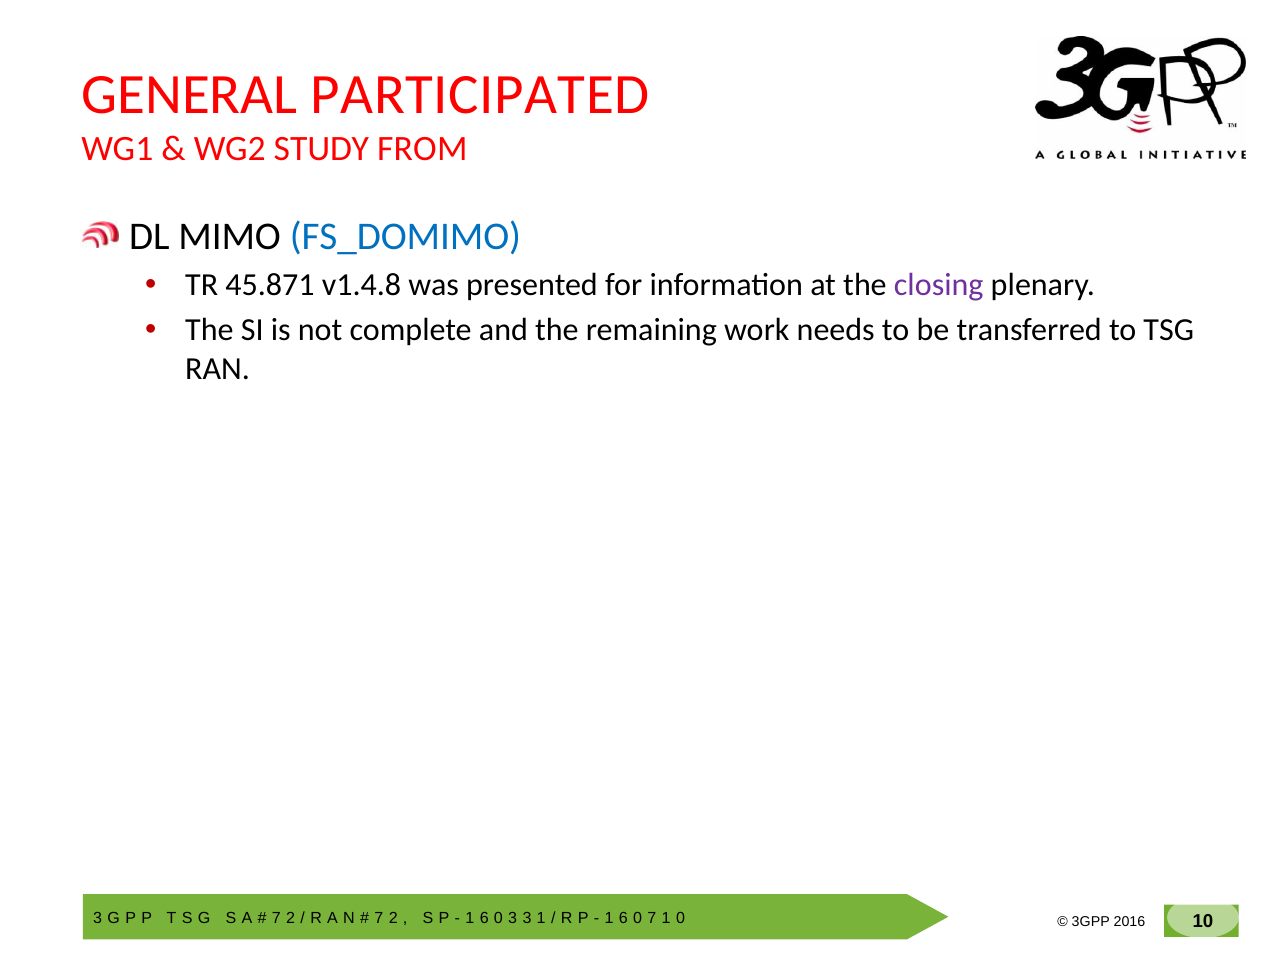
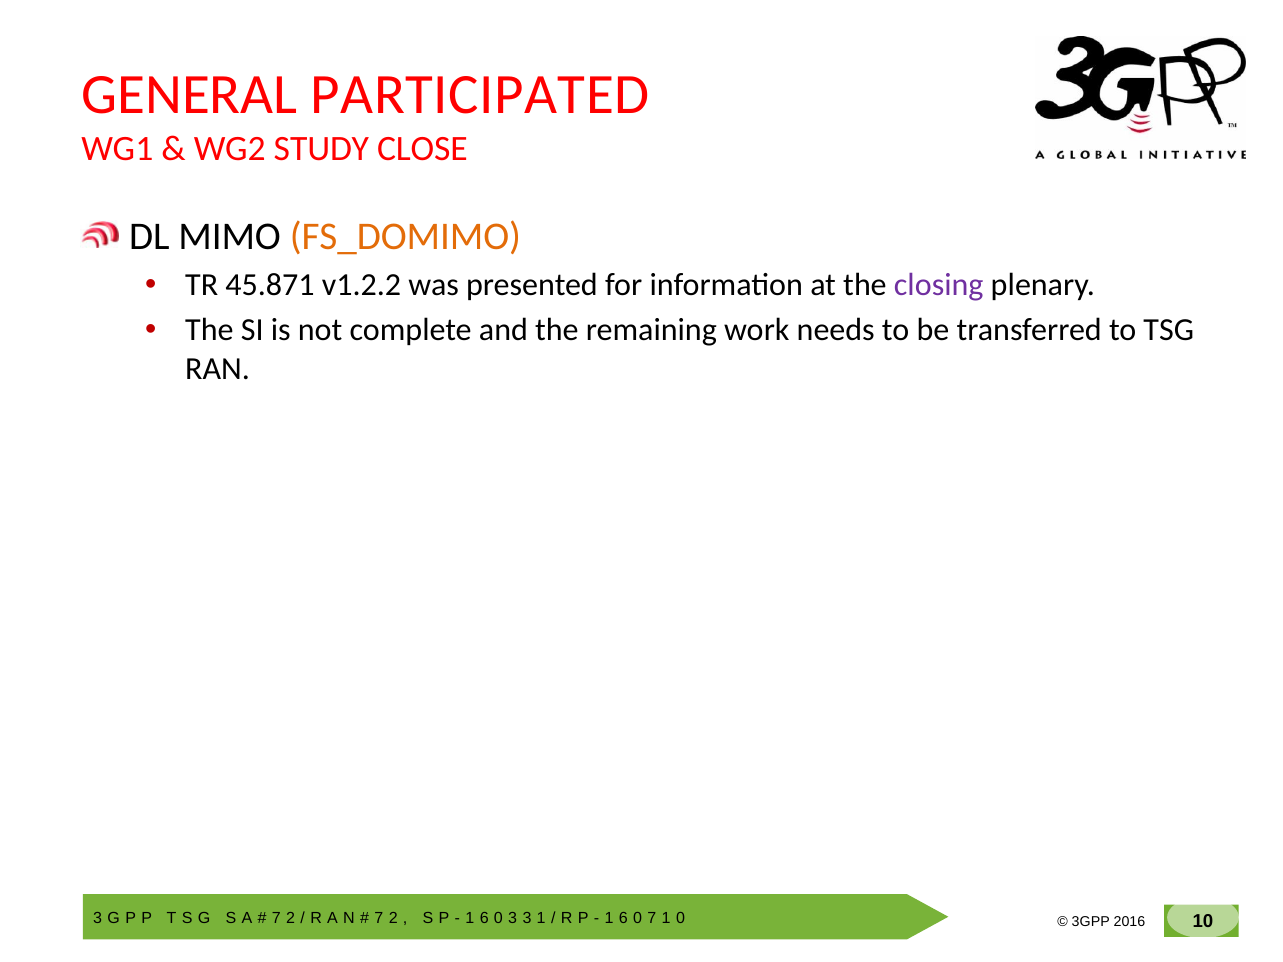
FROM: FROM -> CLOSE (422, 149)
FS_DOMIMO colour: blue -> orange (405, 237)
v1.4.8: v1.4.8 -> v1.2.2 (362, 285)
